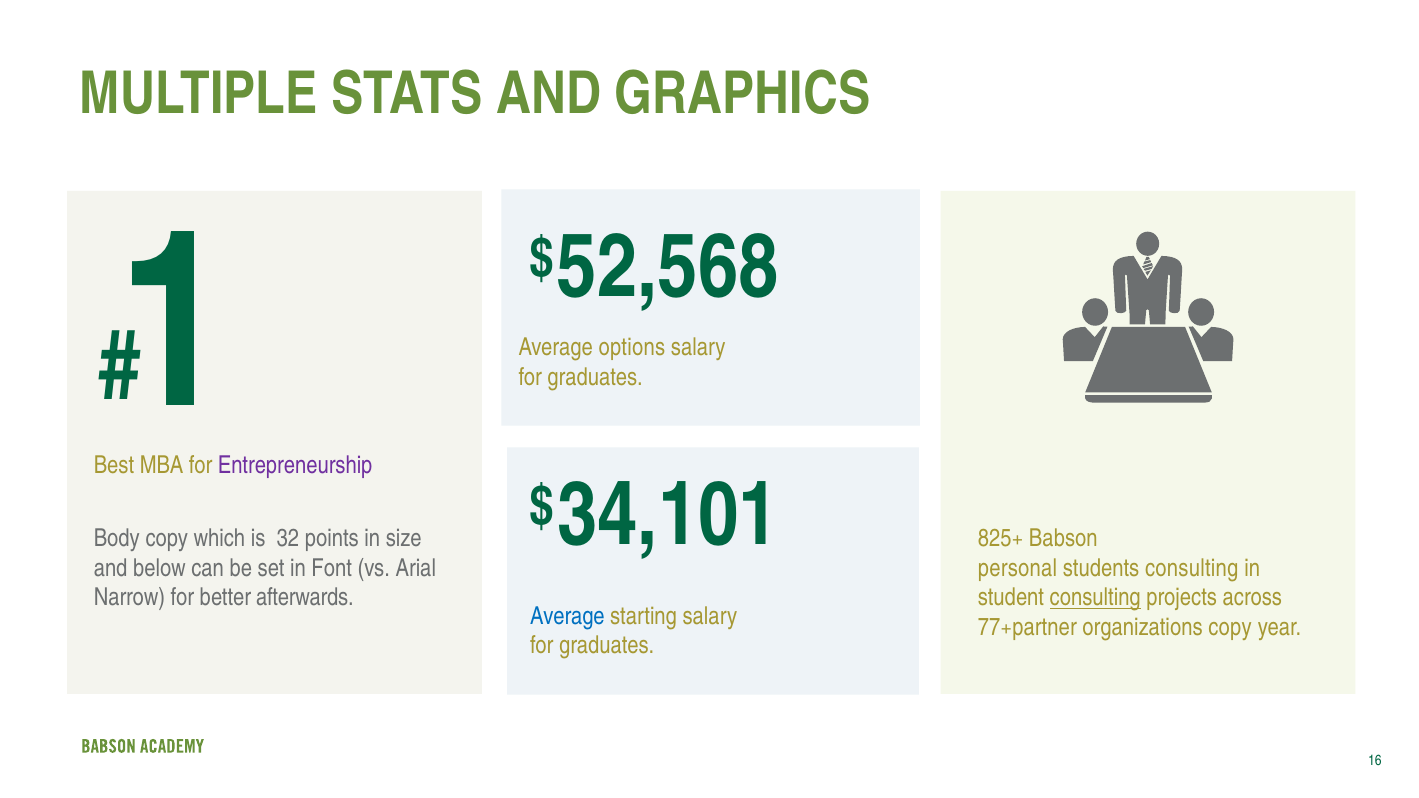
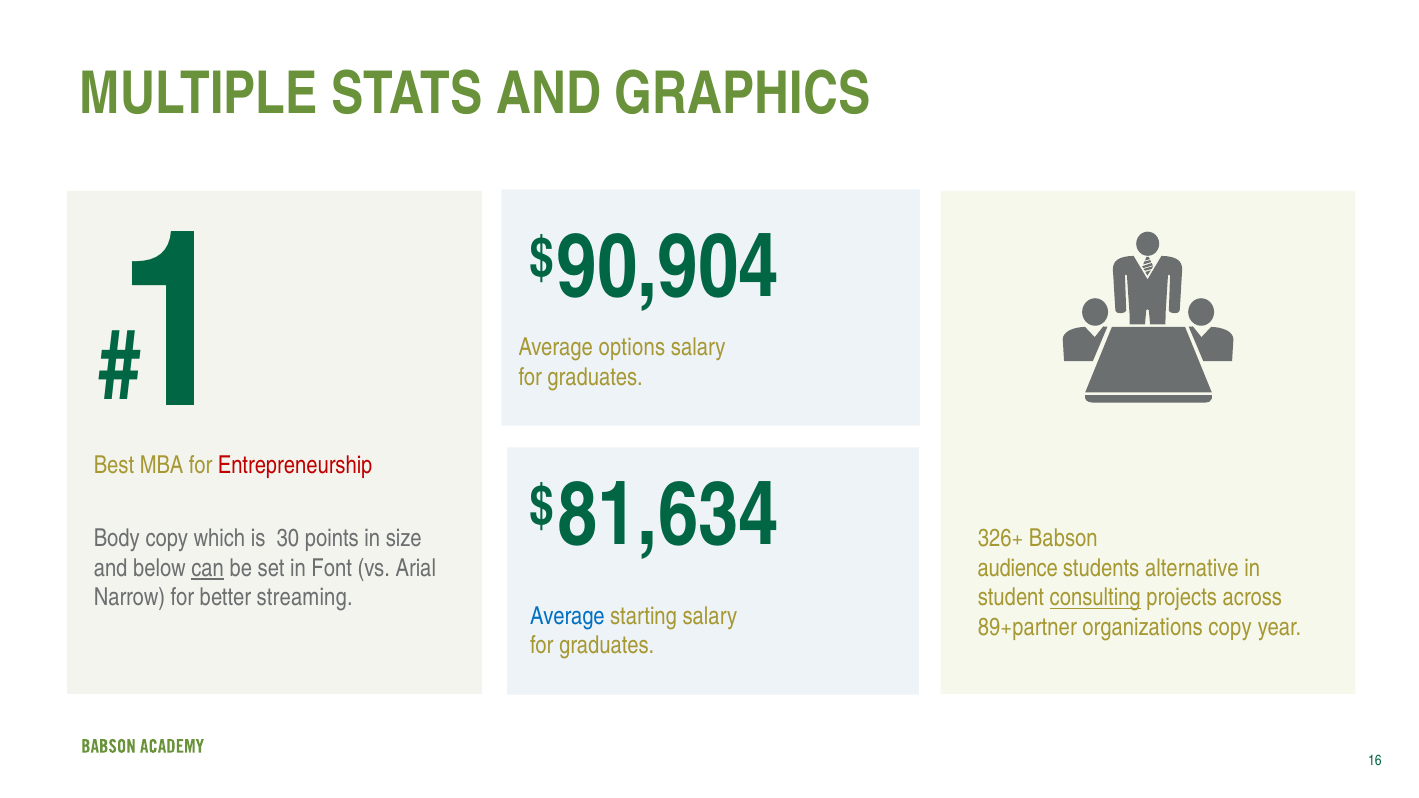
52,568: 52,568 -> 90,904 (668, 267)
Entrepreneurship colour: purple -> red (295, 465)
34,101: 34,101 -> 81,634 (668, 516)
32: 32 -> 30 (288, 539)
825+: 825+ -> 326+ (1001, 539)
can underline: none -> present (208, 568)
personal: personal -> audience (1018, 568)
students consulting: consulting -> alternative (1192, 568)
afterwards: afterwards -> streaming (305, 598)
77+partner: 77+partner -> 89+partner (1027, 627)
